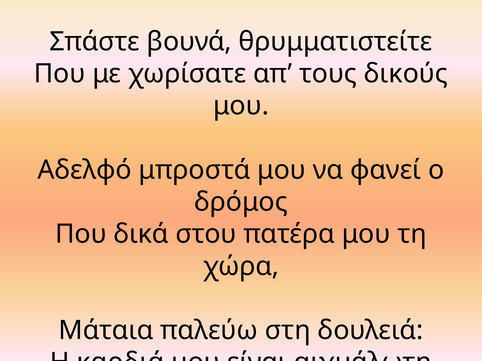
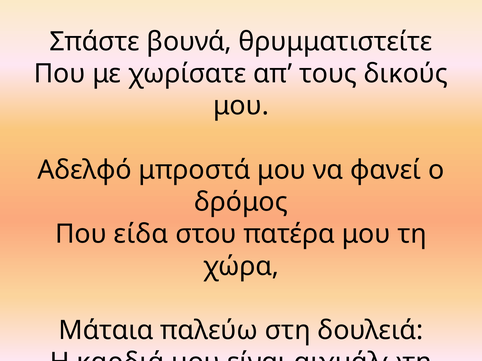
δικά: δικά -> είδα (141, 234)
